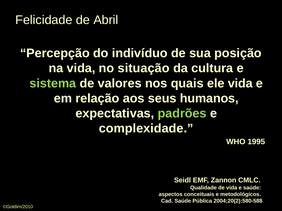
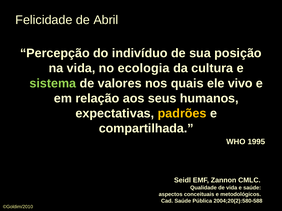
situação: situação -> ecologia (144, 68)
ele vida: vida -> vivo (240, 83)
padrões colour: light green -> yellow (182, 114)
complexidade: complexidade -> compartilhada (146, 129)
